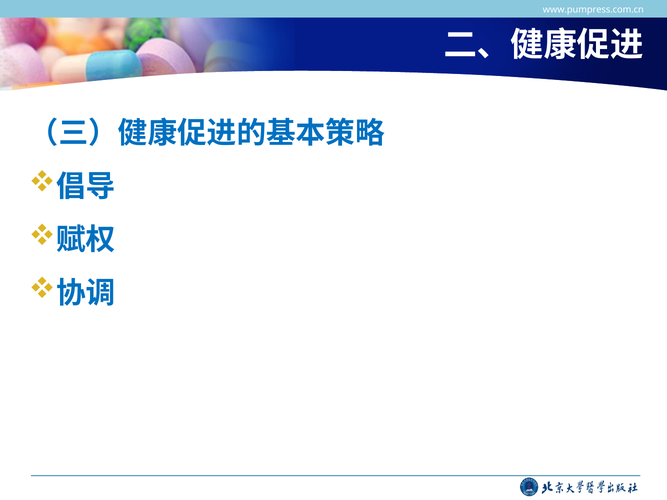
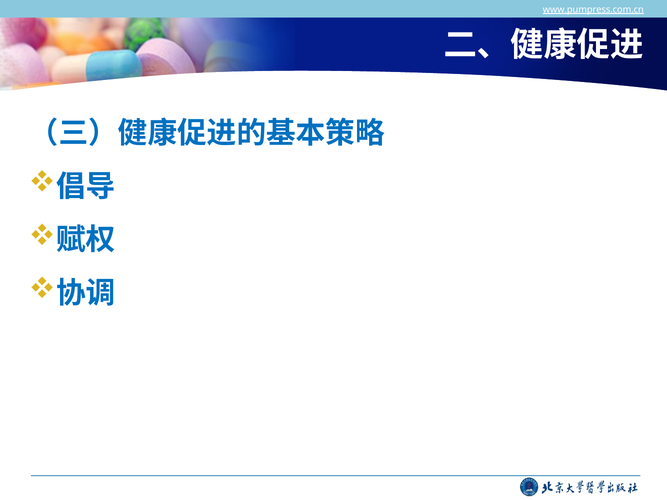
www.pumpress.com.cn underline: none -> present (593, 10)
